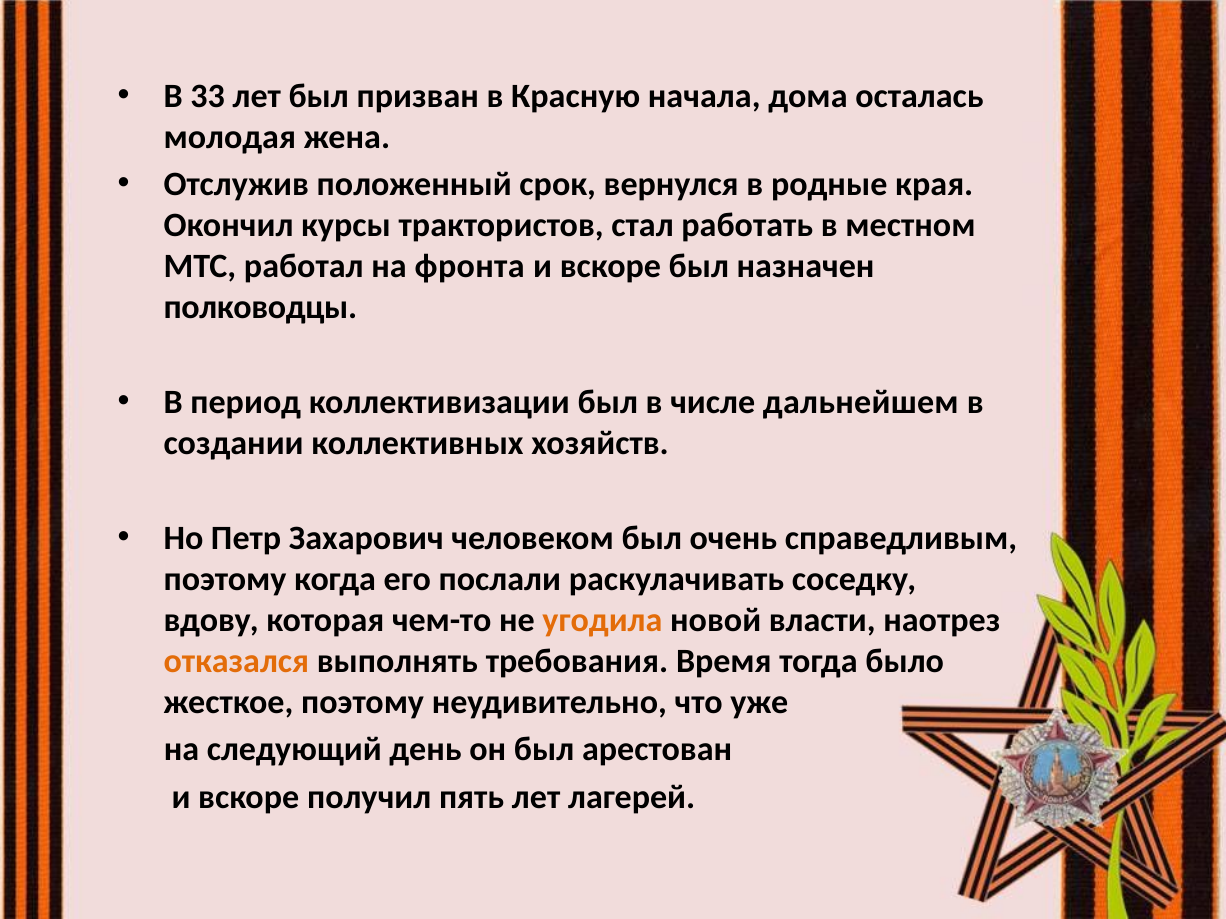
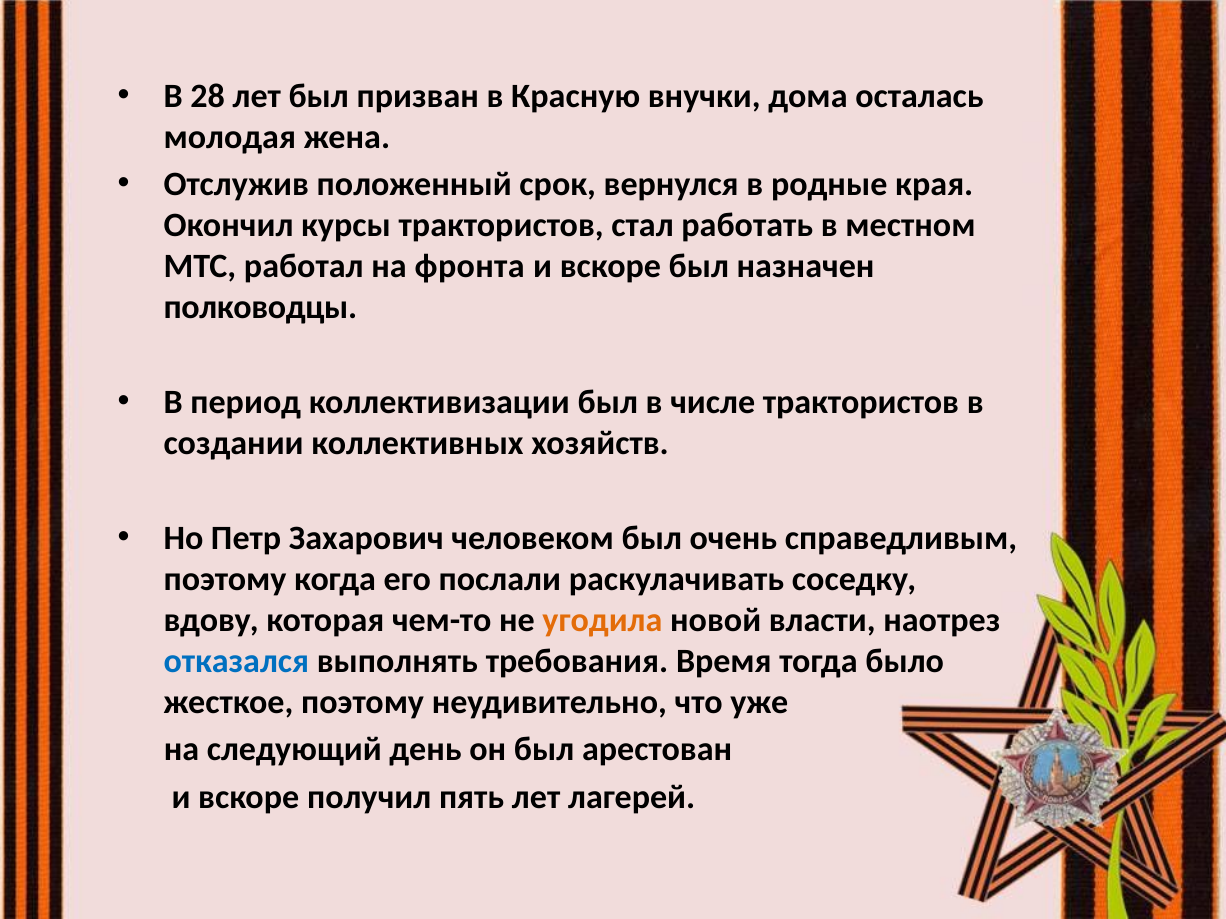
33: 33 -> 28 (208, 96)
начала: начала -> внучки (704, 96)
числе дальнейшем: дальнейшем -> трактористов (861, 403)
отказался colour: orange -> blue (236, 662)
